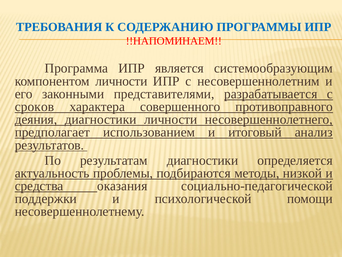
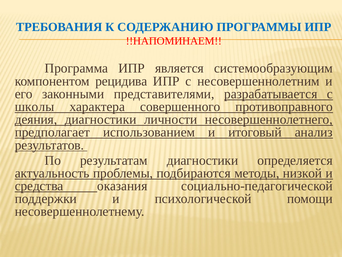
компонентом личности: личности -> рецидива (121, 81)
сроков: сроков -> школы (34, 107)
